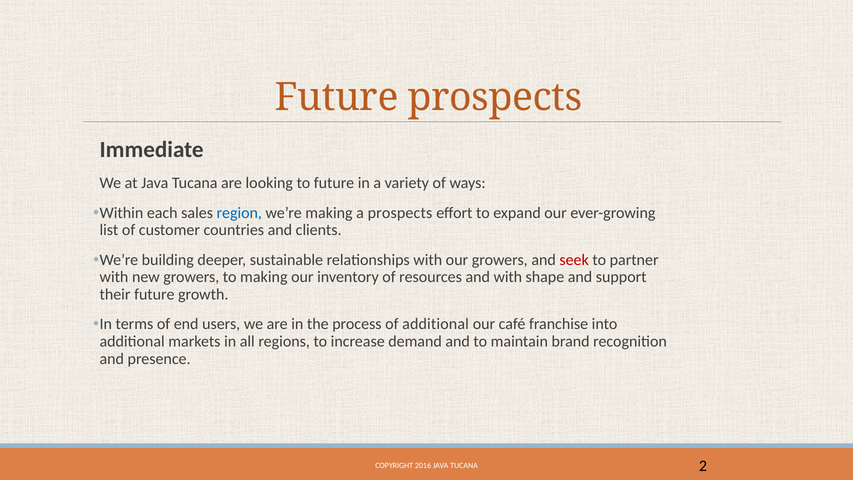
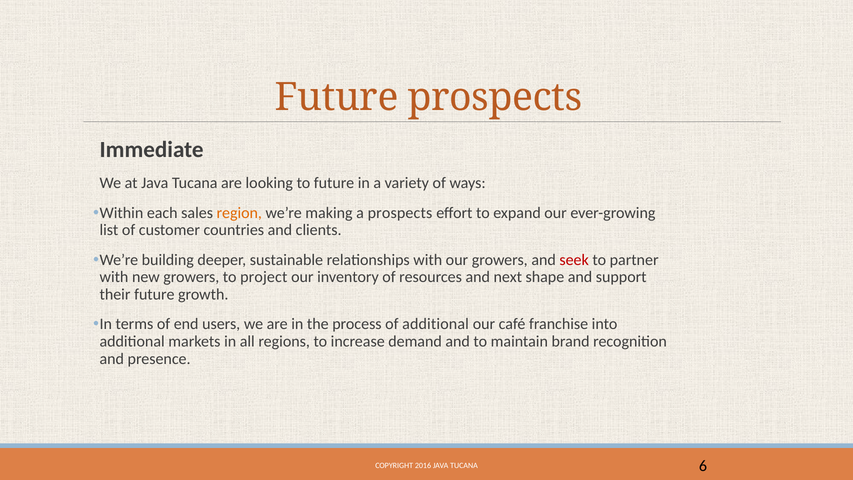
region colour: blue -> orange (239, 213)
to making: making -> project (264, 277)
and with: with -> next (508, 277)
2: 2 -> 6 (703, 466)
